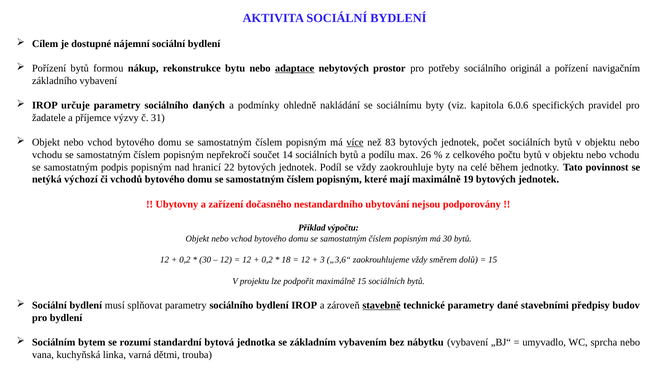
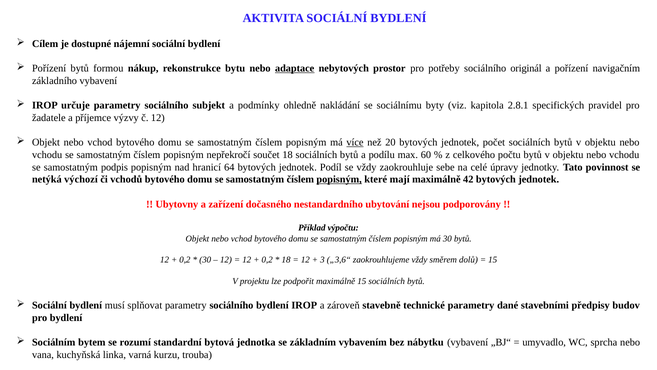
daných: daných -> subjekt (209, 105)
6.0.6: 6.0.6 -> 2.8.1 (518, 105)
č 31: 31 -> 12 (158, 118)
83: 83 -> 20 (390, 142)
součet 14: 14 -> 18 (288, 155)
26: 26 -> 60 (426, 155)
22: 22 -> 64 (229, 167)
zaokrouhluje byty: byty -> sebe (445, 167)
během: během -> úpravy (504, 167)
popisným underline: none -> present (339, 179)
19: 19 -> 42 (468, 179)
stavebně underline: present -> none (382, 305)
dětmi: dětmi -> kurzu (167, 354)
